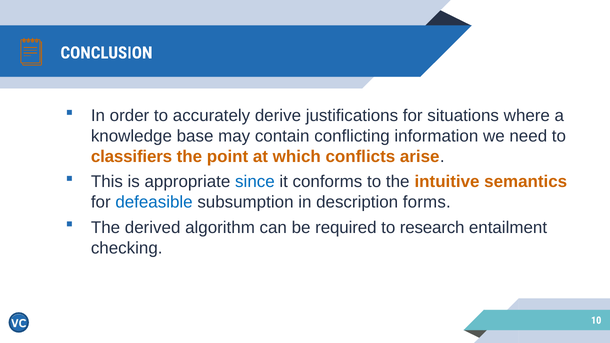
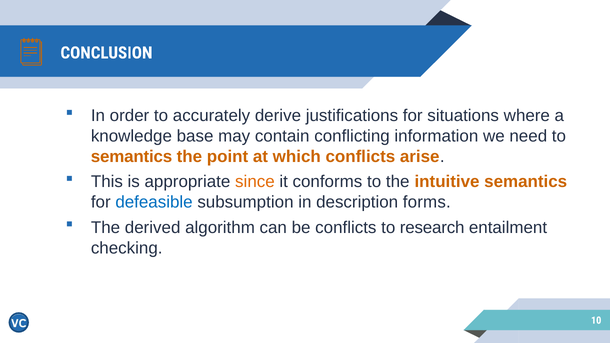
classifiers: classifiers -> semantics (132, 156)
since colour: blue -> orange (255, 182)
be required: required -> conflicts (346, 228)
